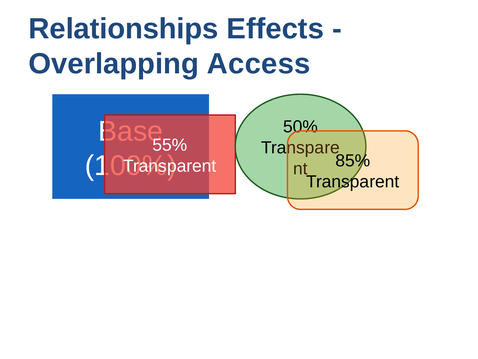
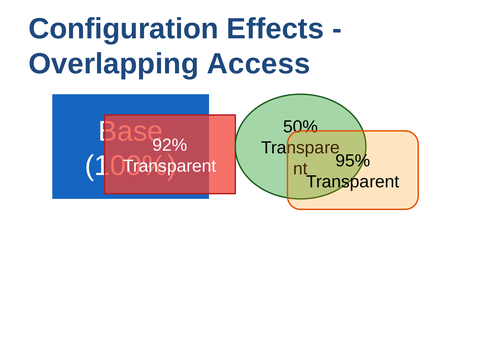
Relationships: Relationships -> Configuration (124, 29)
55%: 55% -> 92% (170, 145)
85%: 85% -> 95% (353, 161)
